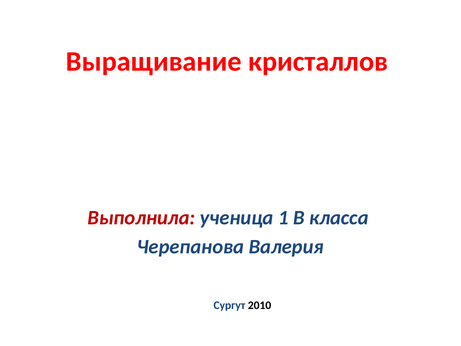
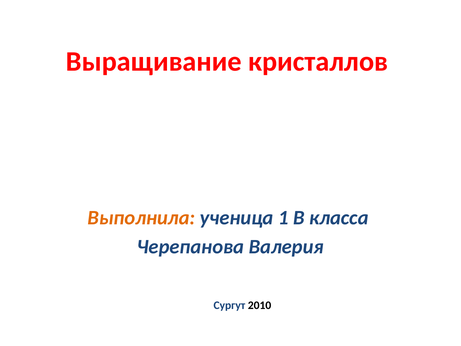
Выполнила colour: red -> orange (141, 218)
